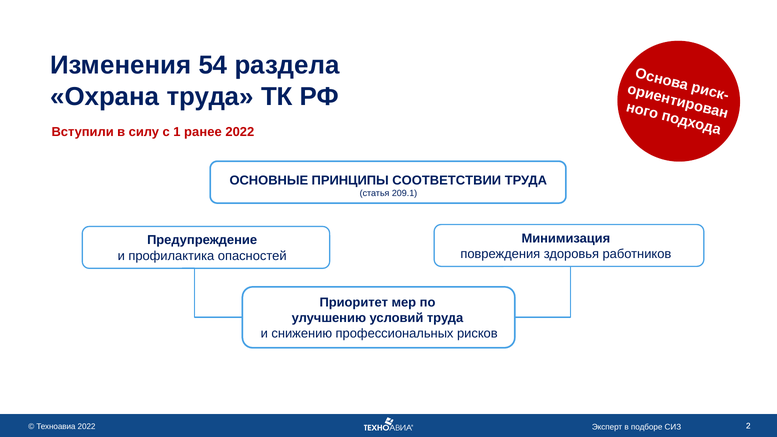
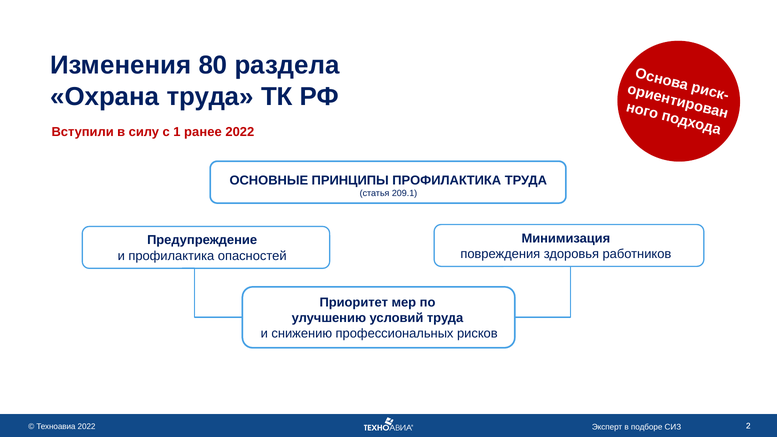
54: 54 -> 80 (213, 65)
ПРИНЦИПЫ СООТВЕТСТВИИ: СООТВЕТСТВИИ -> ПРОФИЛАКТИКА (447, 181)
